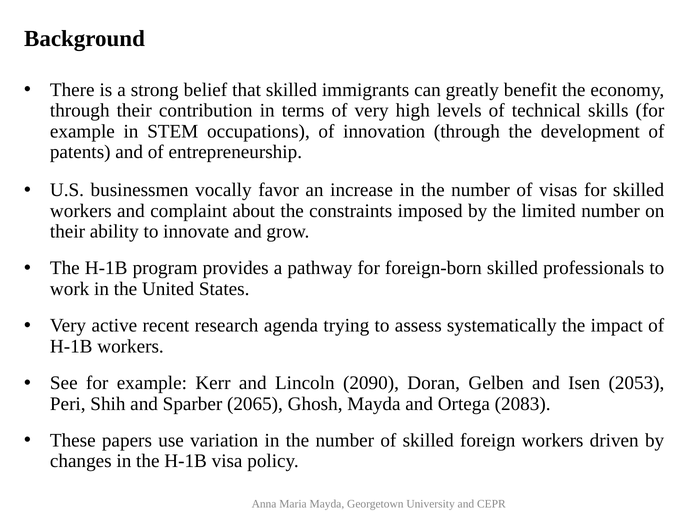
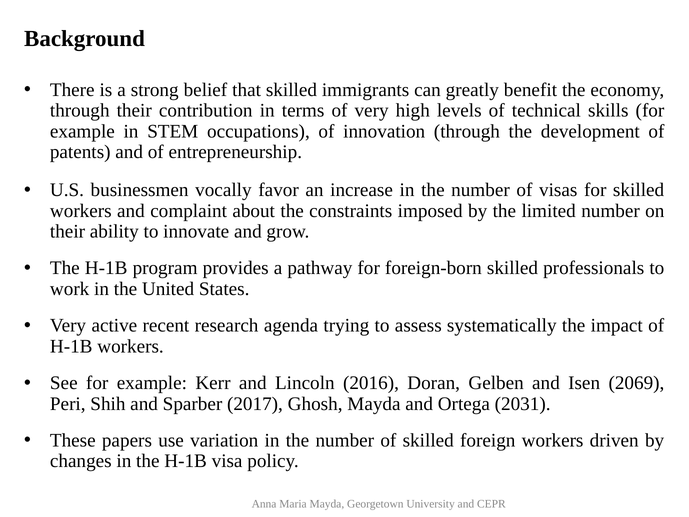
2090: 2090 -> 2016 (371, 383)
2053: 2053 -> 2069 (636, 383)
2065: 2065 -> 2017 (255, 404)
2083: 2083 -> 2031 (523, 404)
